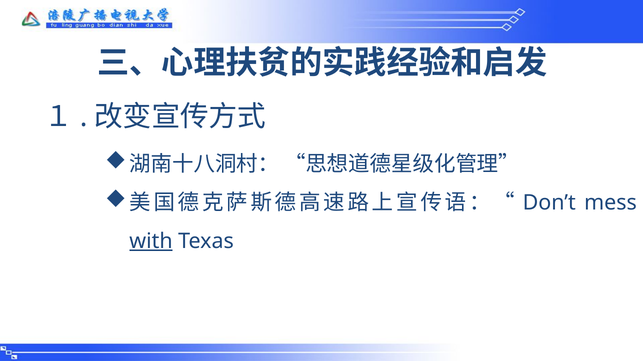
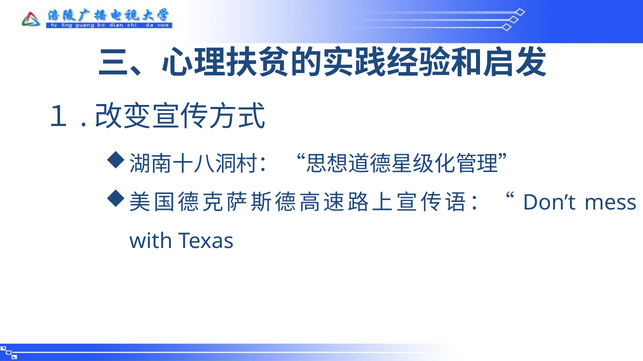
with underline: present -> none (151, 242)
